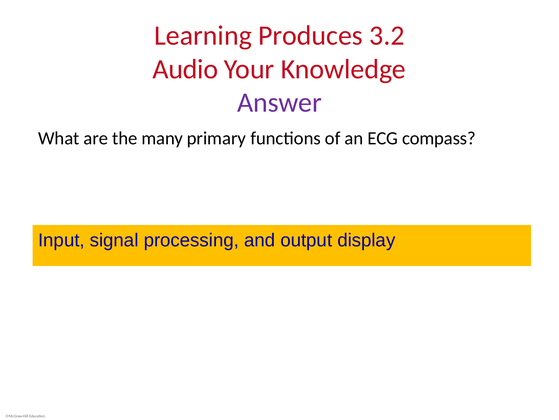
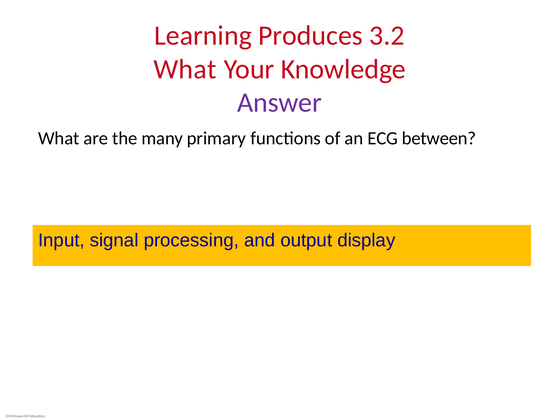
Audio: Audio -> What (185, 69)
compass: compass -> between (439, 138)
